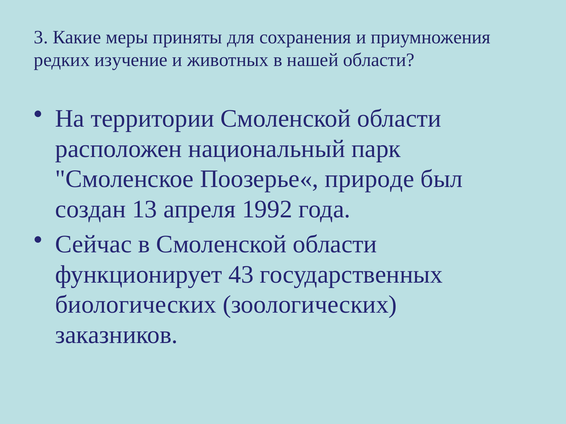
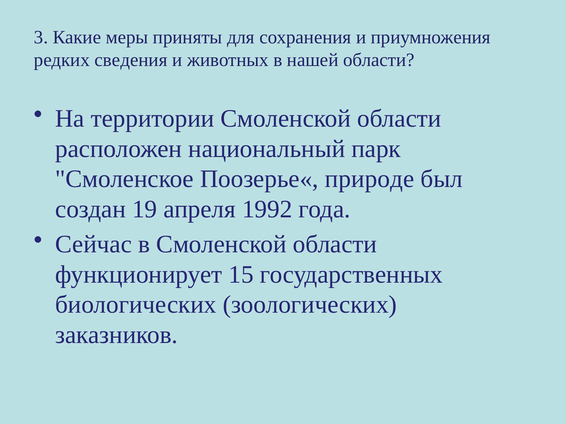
изучение: изучение -> сведения (131, 60)
13: 13 -> 19 (145, 209)
43: 43 -> 15 (241, 275)
